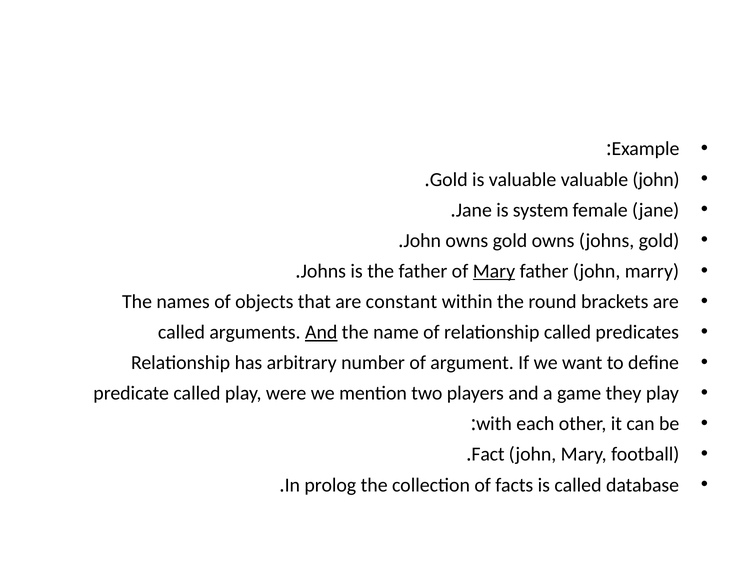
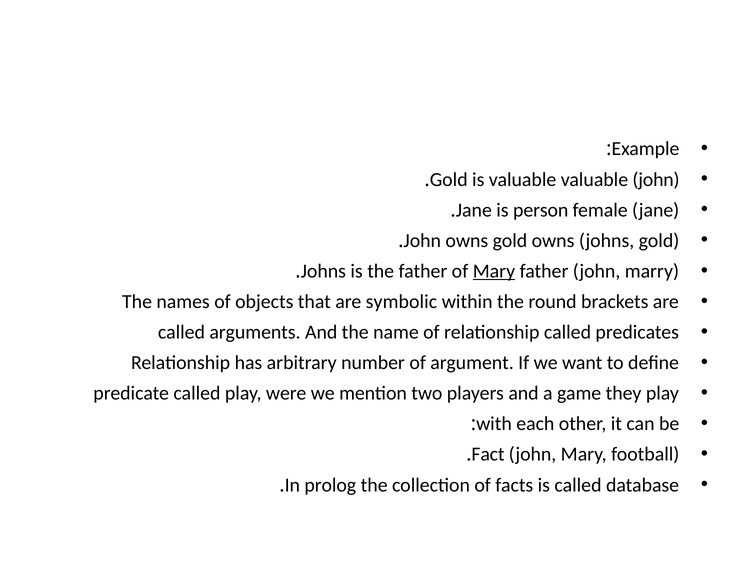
system: system -> person (541, 210)
constant: constant -> symbolic (401, 302)
And underline: present -> none (321, 332)
